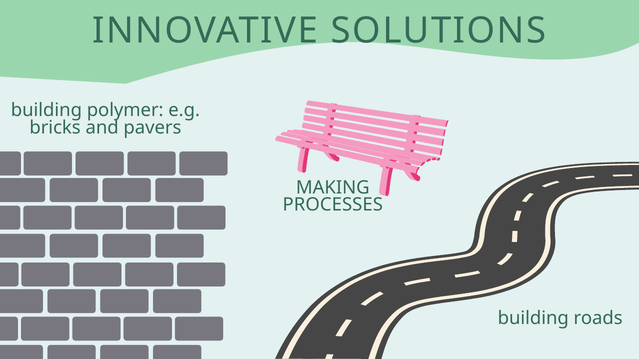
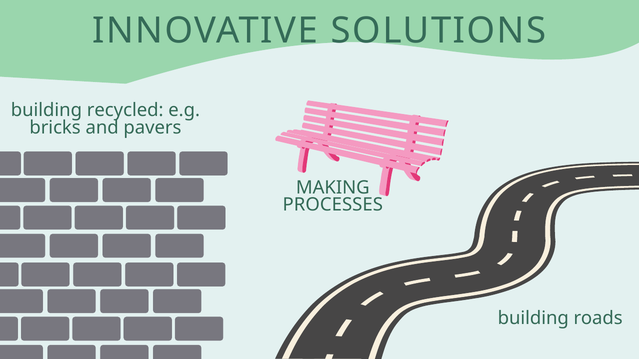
polymer: polymer -> recycled (125, 110)
